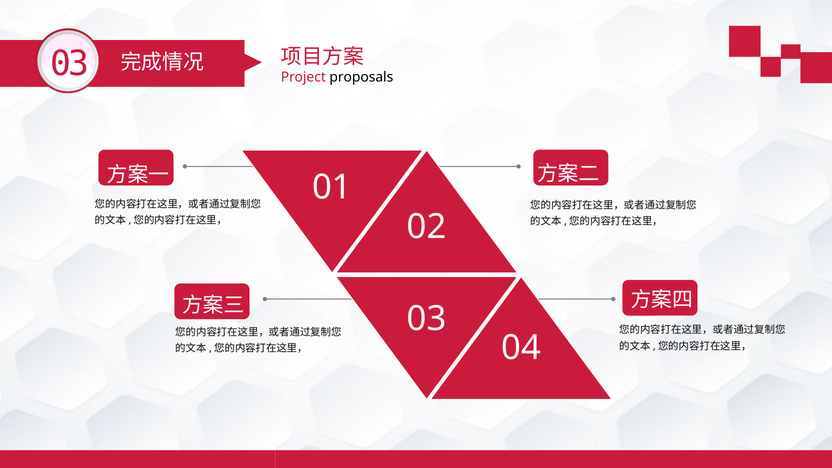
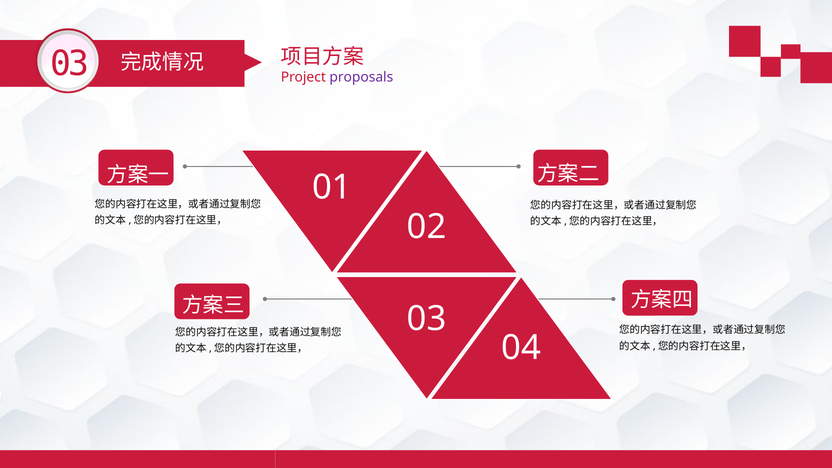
proposals colour: black -> purple (361, 77)
